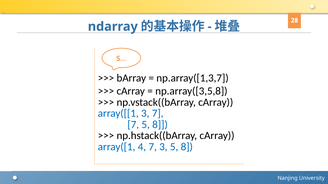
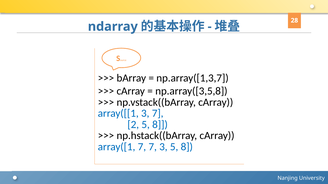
7: 7 -> 2 (133, 125)
array([1 4: 4 -> 7 (142, 147)
